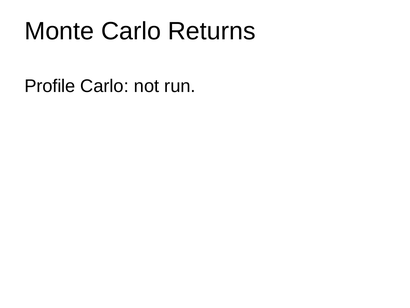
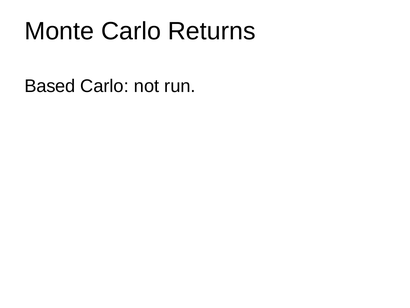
Profile: Profile -> Based (50, 86)
